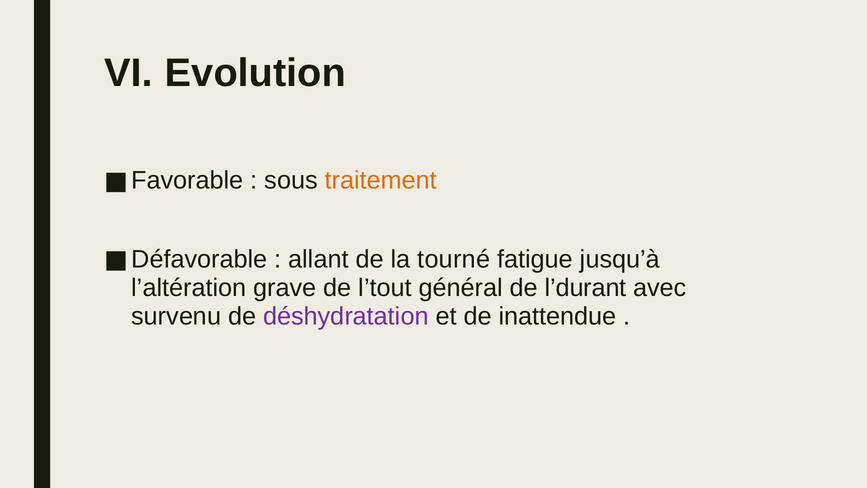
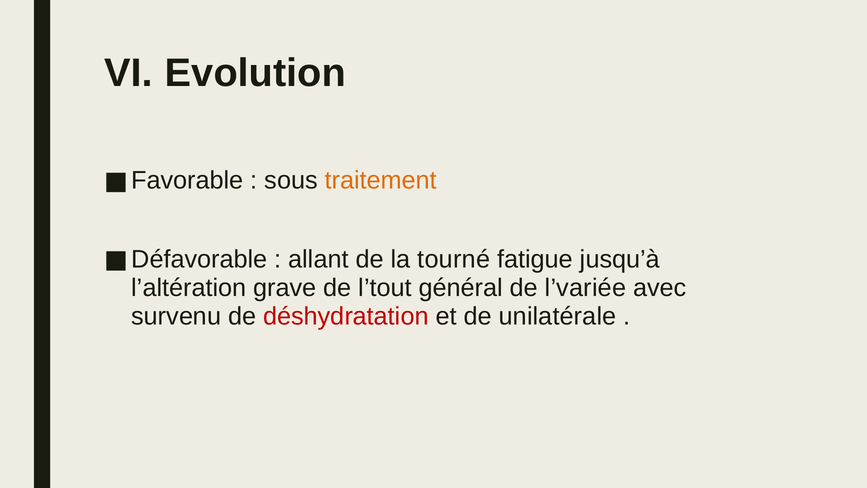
l’durant: l’durant -> l’variée (586, 288)
déshydratation colour: purple -> red (346, 316)
inattendue: inattendue -> unilatérale (558, 316)
